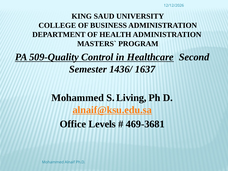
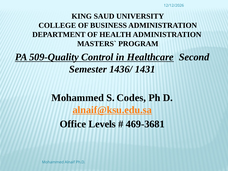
1637: 1637 -> 1431 (145, 69)
Living: Living -> Codes (131, 98)
